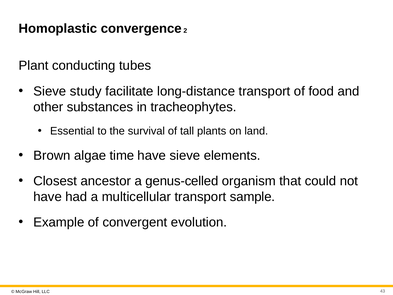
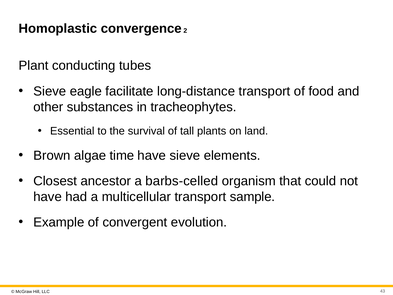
study: study -> eagle (86, 91)
genus-celled: genus-celled -> barbs-celled (182, 181)
